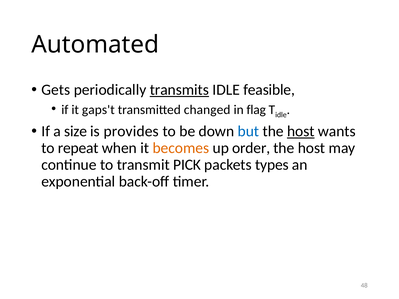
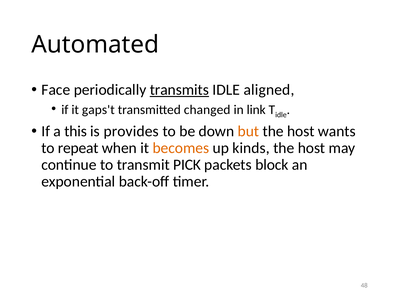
Gets: Gets -> Face (56, 90)
feasible: feasible -> aligned (269, 90)
flag: flag -> link (256, 110)
size: size -> this (76, 131)
but colour: blue -> orange (248, 131)
host underline: present -> none (301, 131)
order: order -> kinds (251, 148)
types: types -> block (272, 165)
